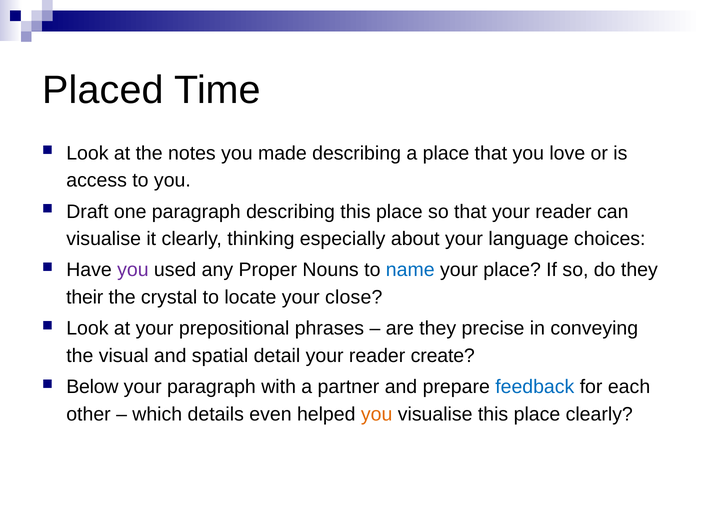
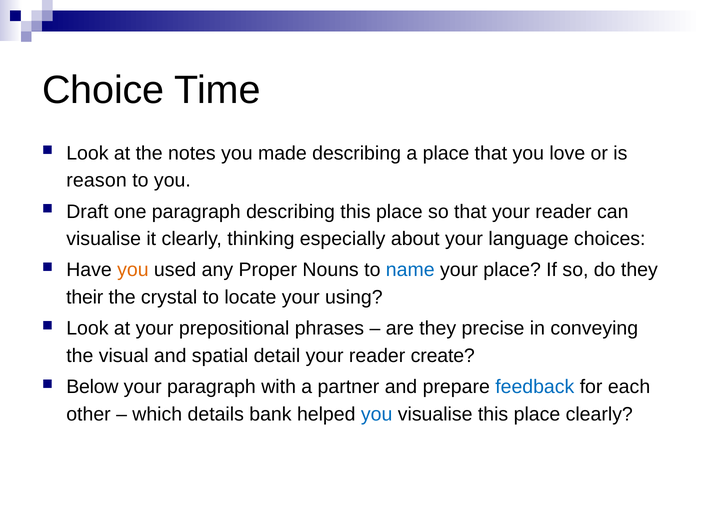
Placed: Placed -> Choice (103, 90)
access: access -> reason (97, 180)
you colour: purple -> orange (133, 270)
close: close -> using (354, 297)
even: even -> bank (270, 414)
you colour: orange -> blue (377, 414)
